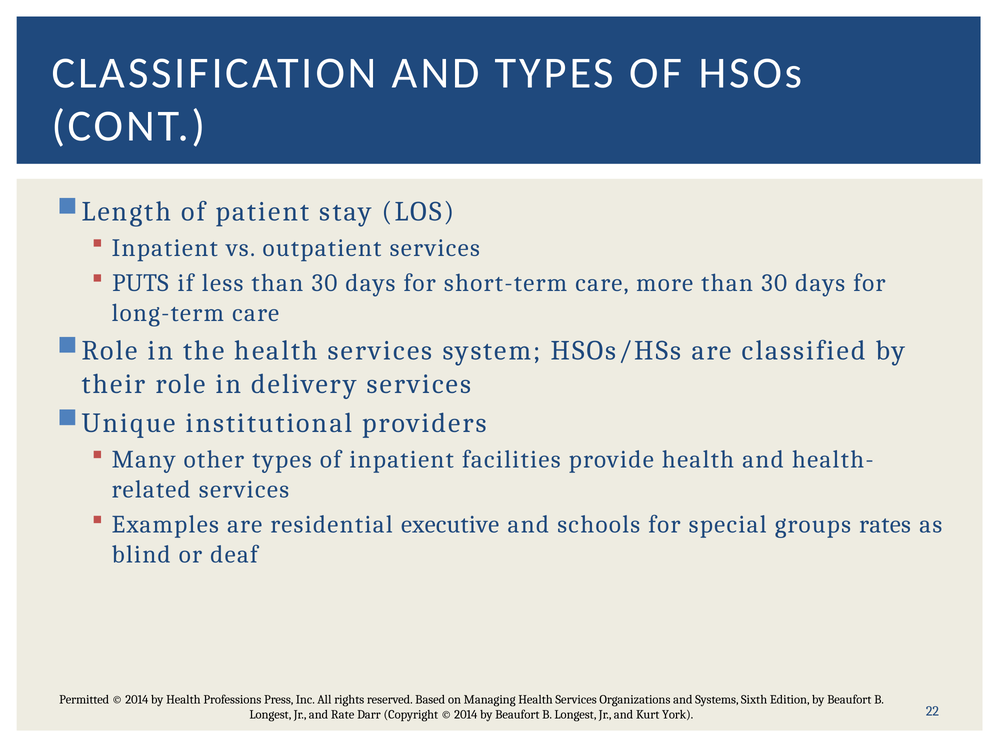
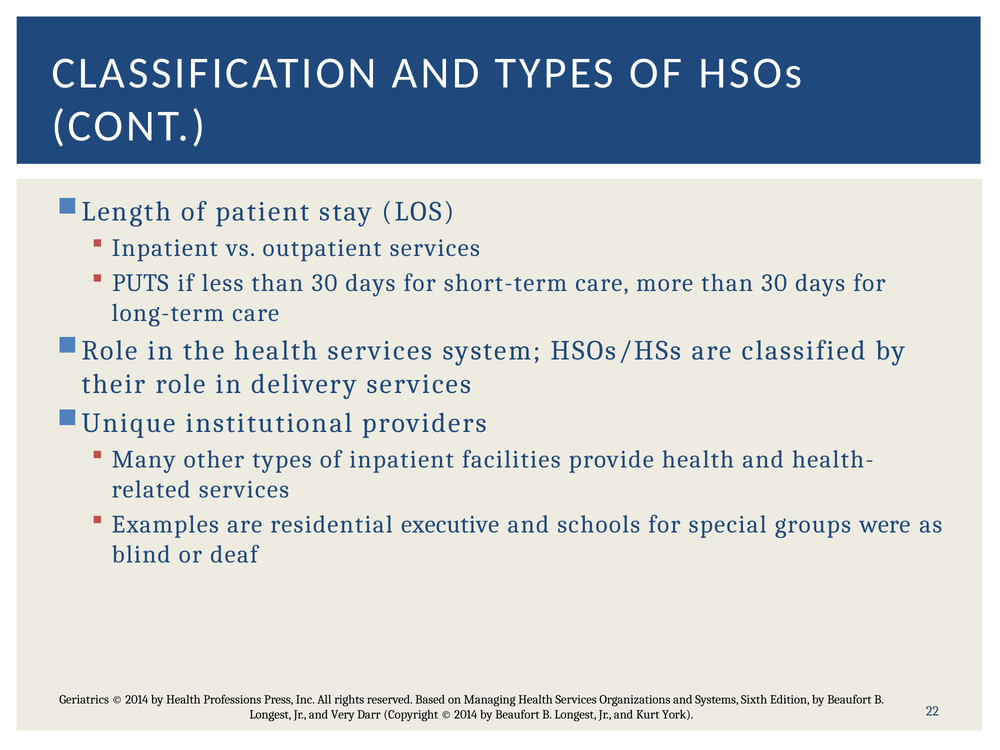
rates: rates -> were (885, 524)
Permitted: Permitted -> Geriatrics (84, 700)
Rate: Rate -> Very (343, 715)
